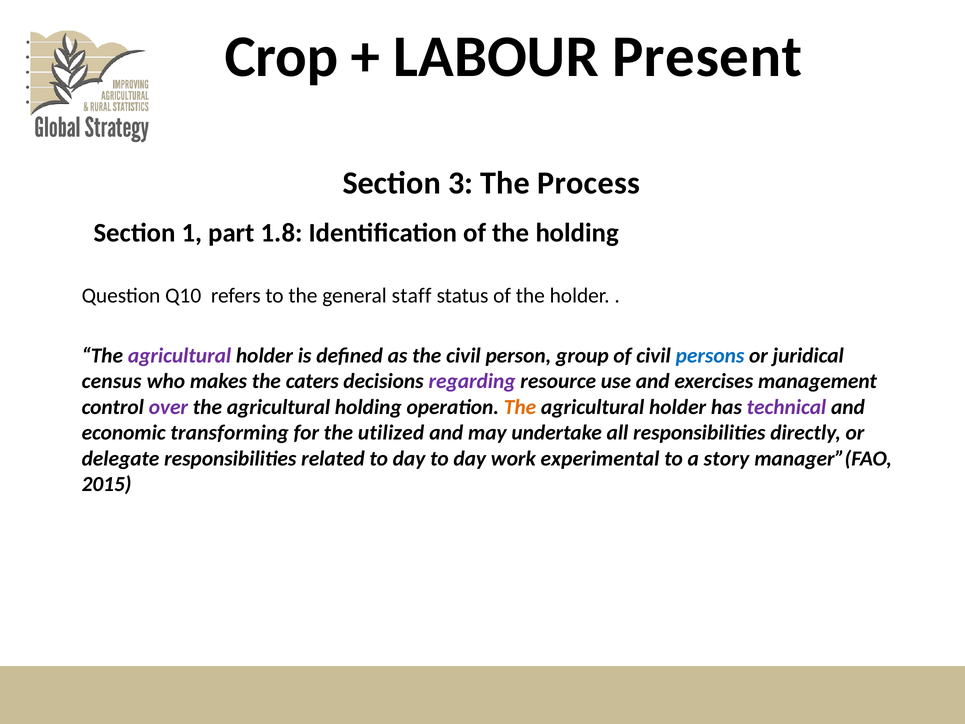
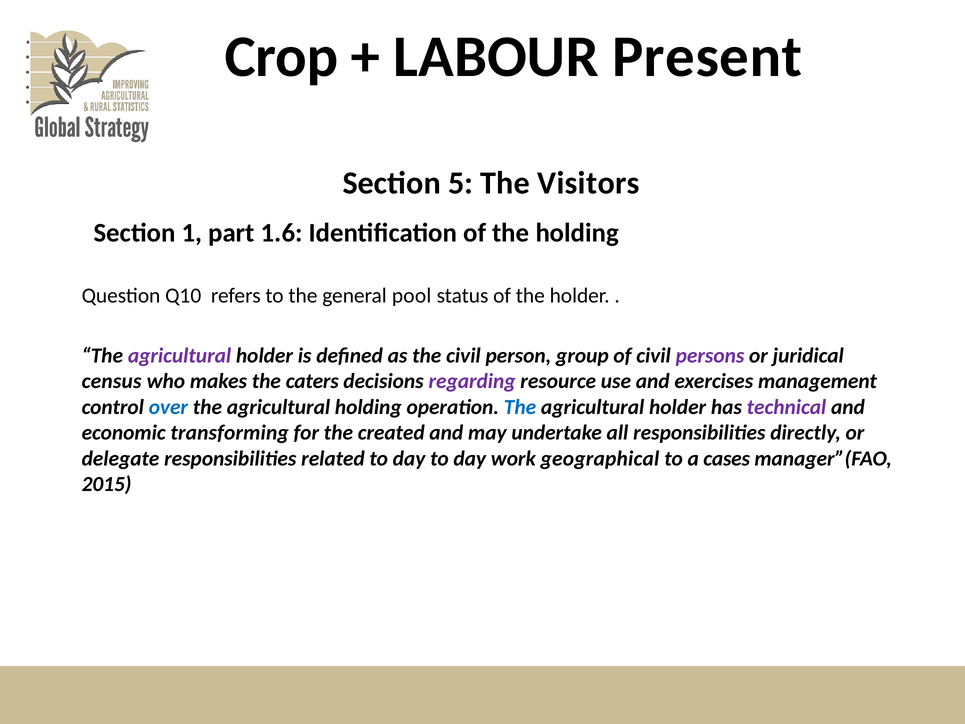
3: 3 -> 5 (461, 183)
Process: Process -> Visitors (589, 183)
1.8: 1.8 -> 1.6 (282, 233)
staff: staff -> pool (412, 295)
persons colour: blue -> purple (710, 356)
over colour: purple -> blue (168, 407)
The colour: orange -> blue (520, 407)
utilized: utilized -> created (391, 433)
experimental: experimental -> geographical (600, 458)
story: story -> cases (727, 458)
